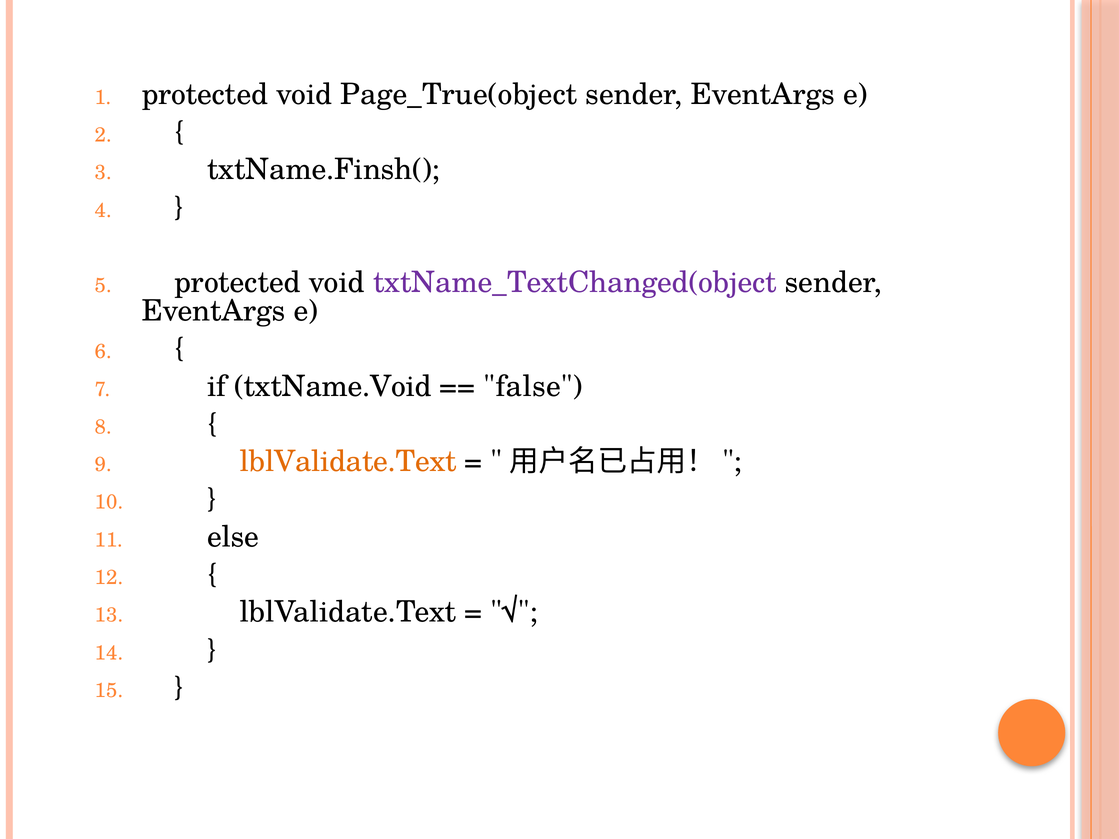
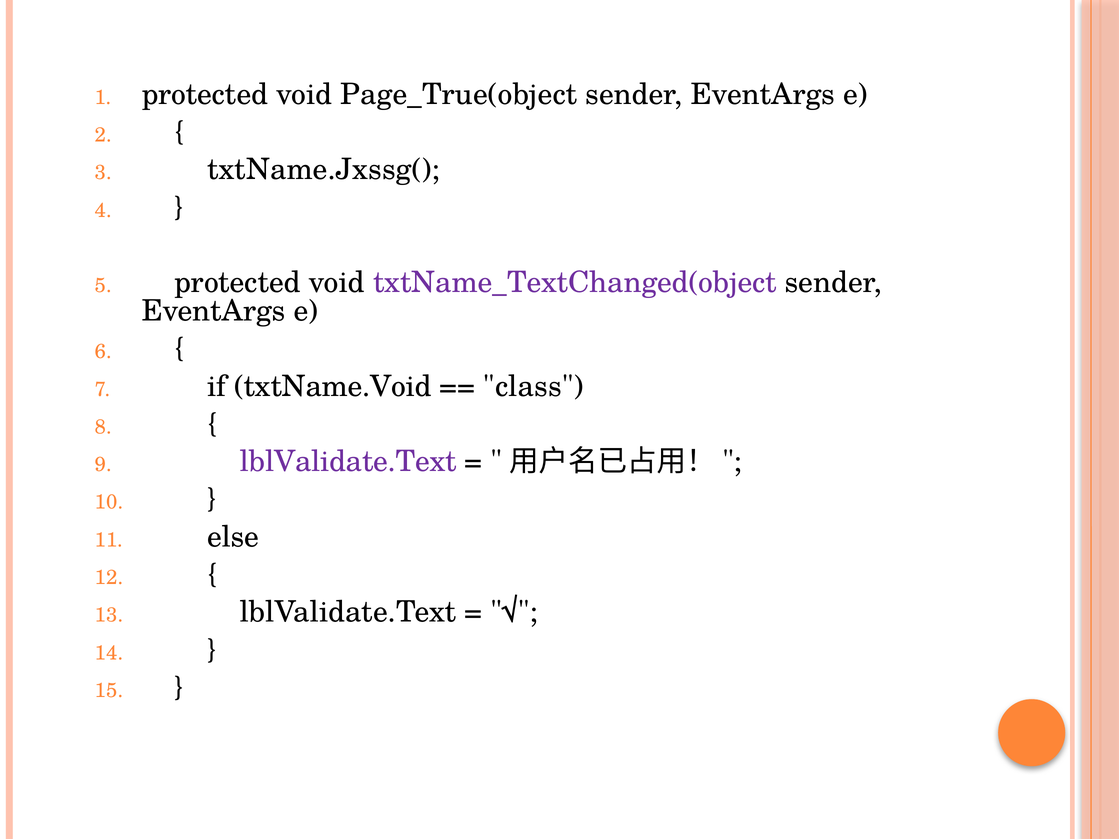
txtName.Finsh(: txtName.Finsh( -> txtName.Jxssg( (323, 170)
false: false -> class (533, 386)
lblValidate.Text colour: orange -> purple (348, 462)
